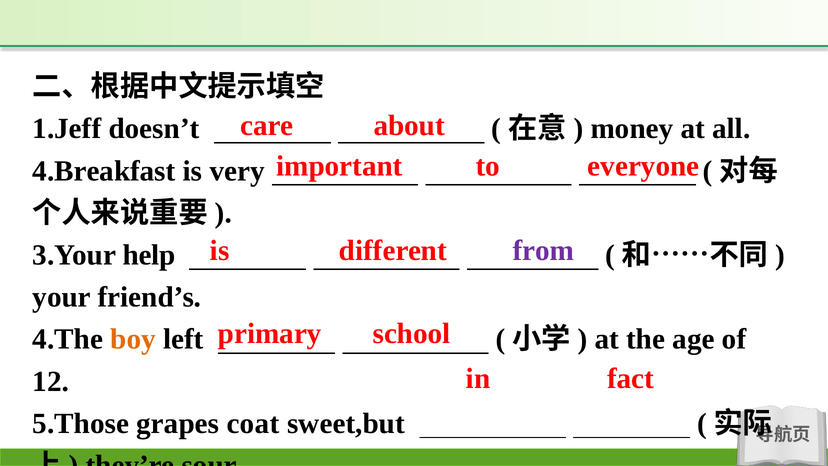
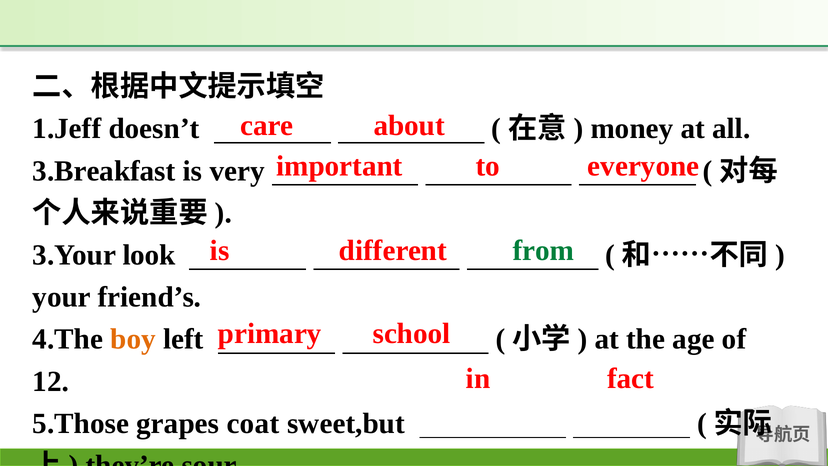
4.Breakfast: 4.Breakfast -> 3.Breakfast (104, 171)
from colour: purple -> green (543, 250)
help: help -> look (149, 255)
